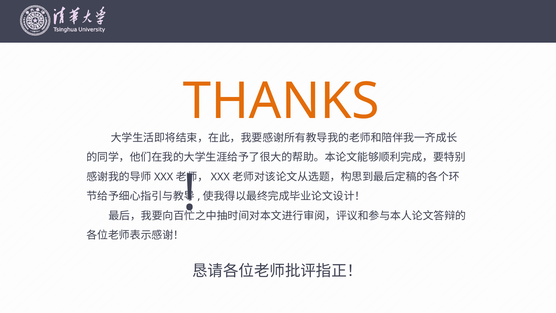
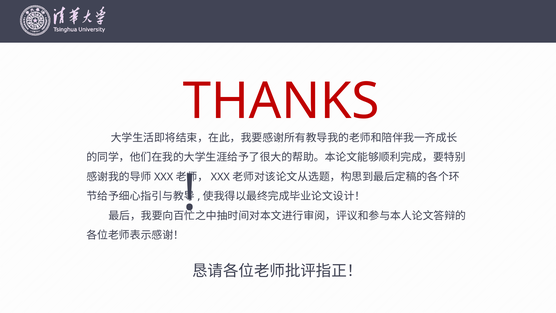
THANKS colour: orange -> red (281, 101)
